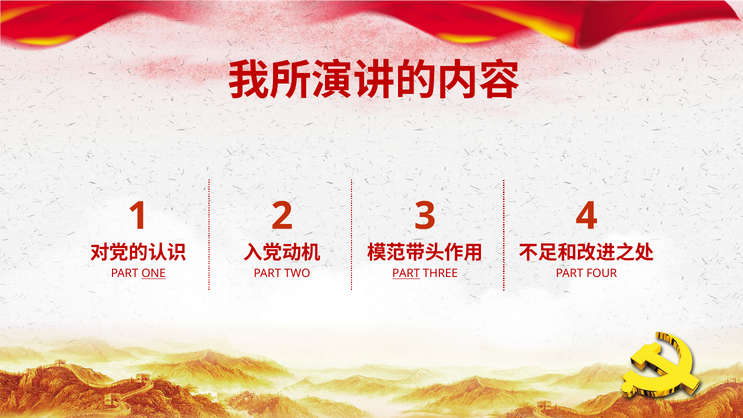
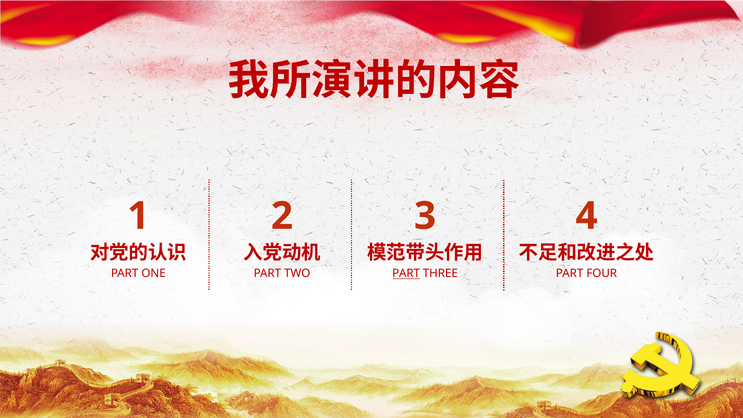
ONE underline: present -> none (154, 274)
